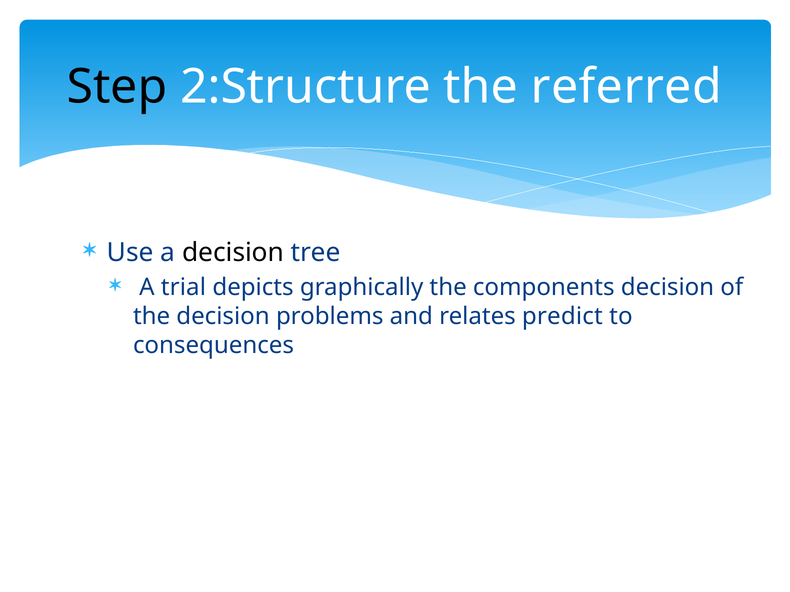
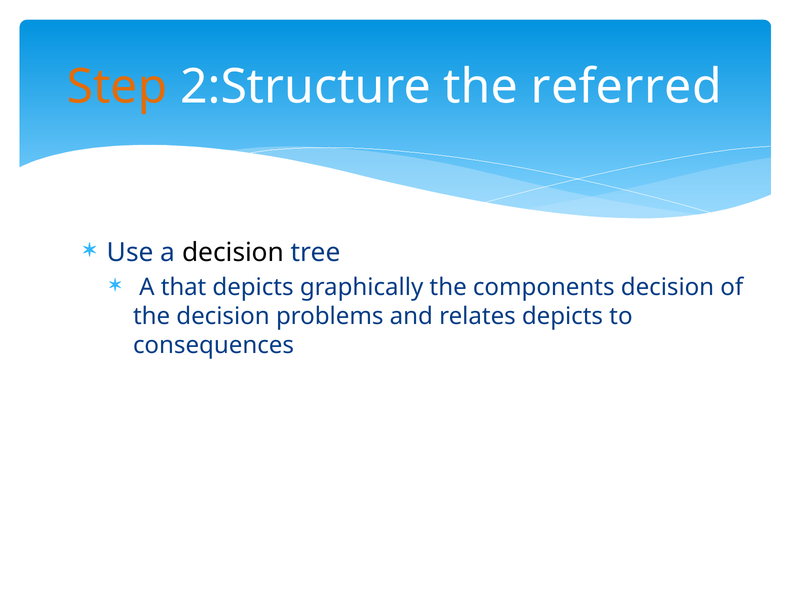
Step colour: black -> orange (117, 87)
trial: trial -> that (184, 288)
relates predict: predict -> depicts (562, 317)
